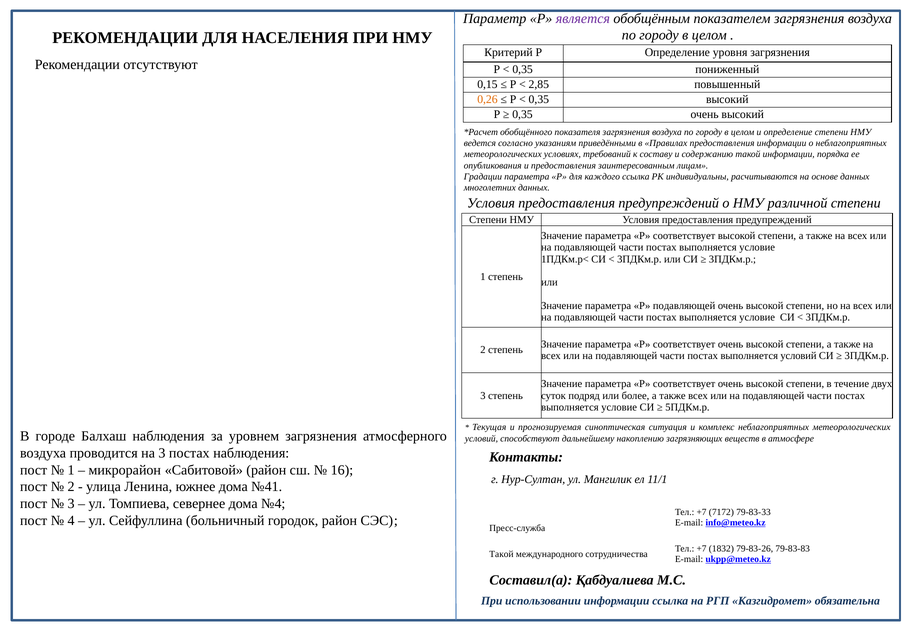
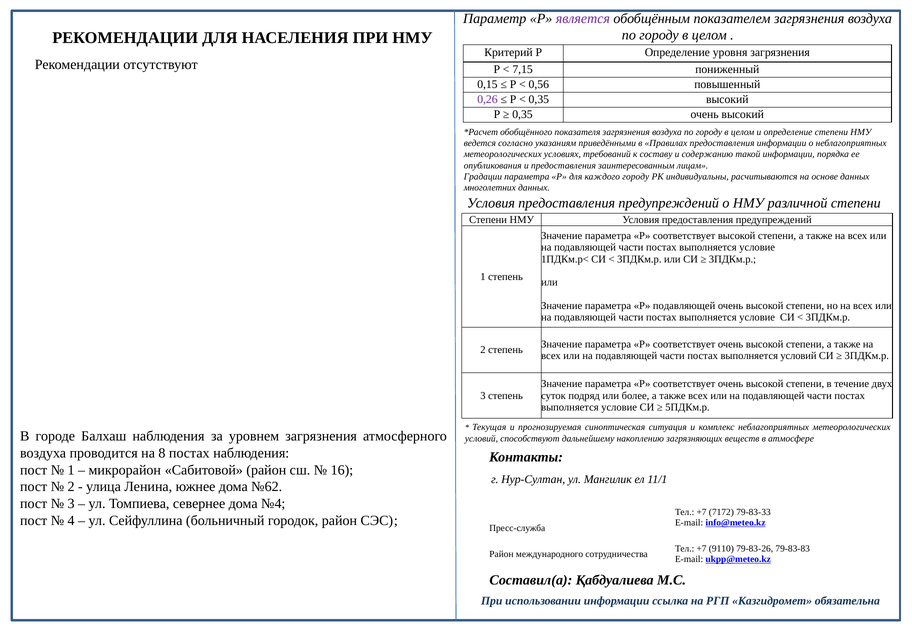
0,35: 0,35 -> 7,15 (523, 69)
2,85: 2,85 -> 0,56 (539, 84)
0,26 colour: orange -> purple (487, 100)
каждого ссылка: ссылка -> городу (636, 177)
на 3: 3 -> 8 (162, 453)
№41: №41 -> №62 (267, 487)
1832: 1832 -> 9110 (721, 549)
Такой: Такой -> Район (501, 554)
